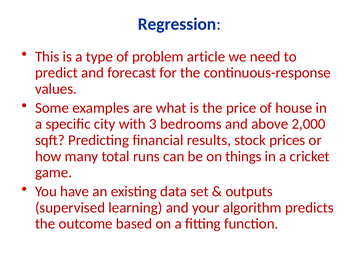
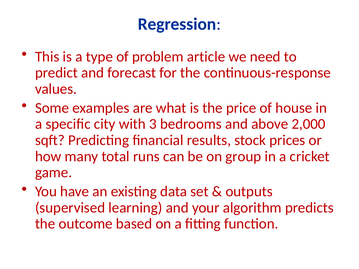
things: things -> group (243, 156)
